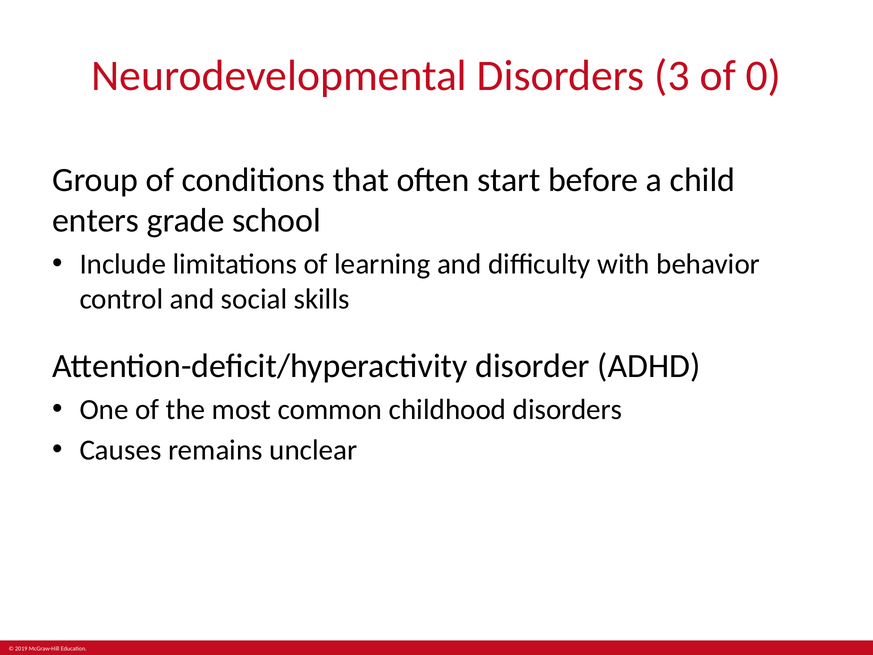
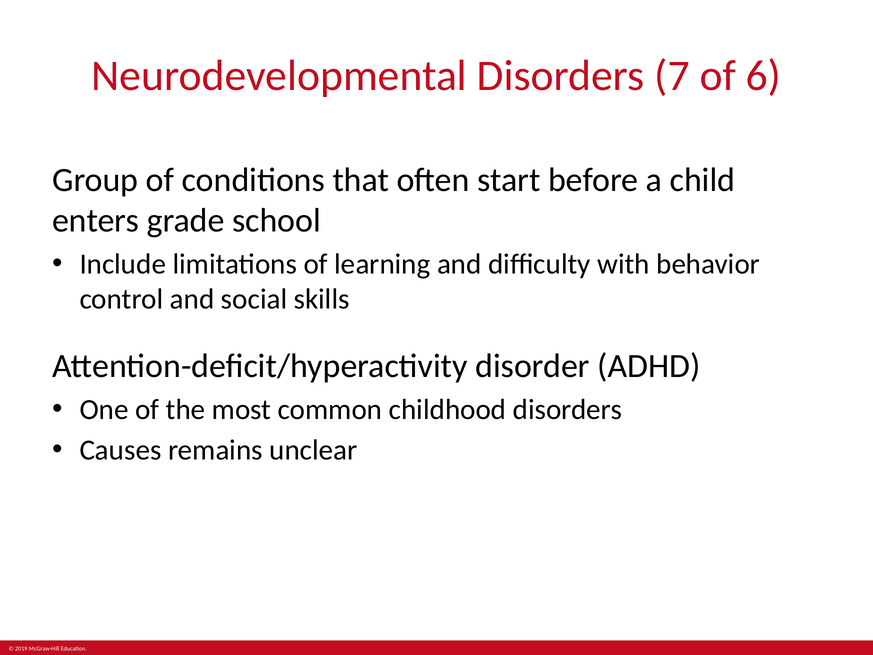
3: 3 -> 7 (672, 76)
0: 0 -> 6 (763, 76)
